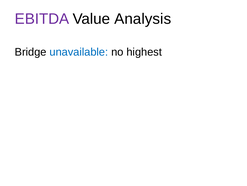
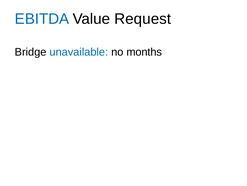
EBITDA colour: purple -> blue (42, 19)
Analysis: Analysis -> Request (143, 19)
highest: highest -> months (144, 52)
